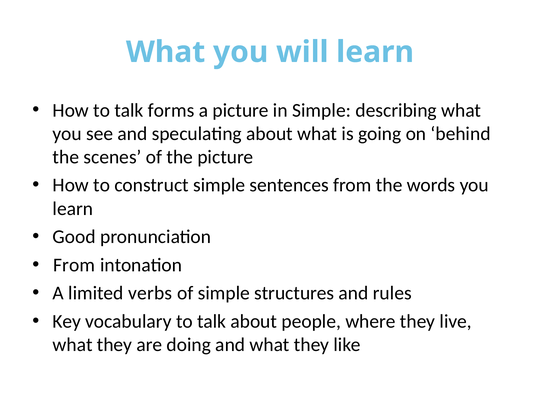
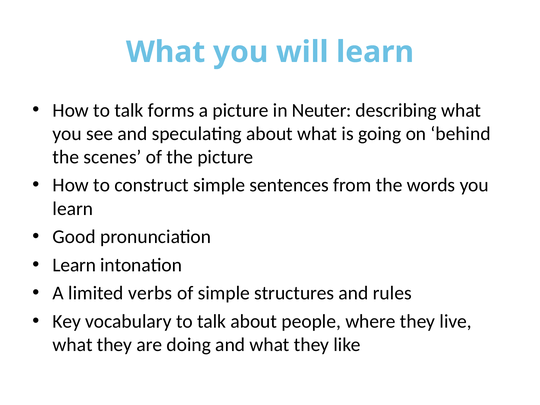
in Simple: Simple -> Neuter (322, 110)
From: From -> Learn (74, 265)
